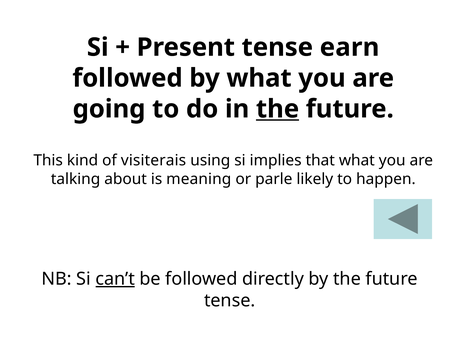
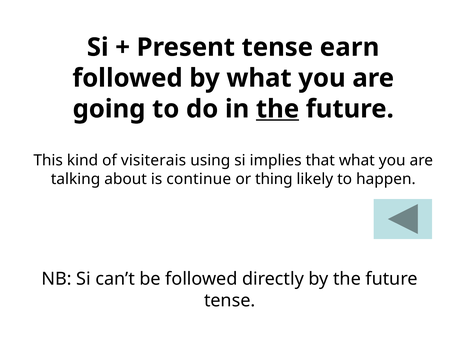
meaning: meaning -> continue (199, 179)
parle: parle -> thing (274, 179)
can’t underline: present -> none (115, 279)
